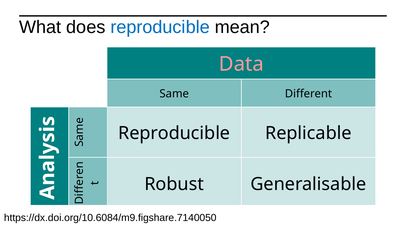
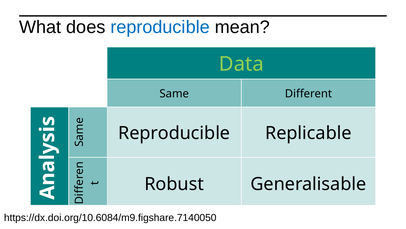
Data colour: pink -> light green (241, 64)
